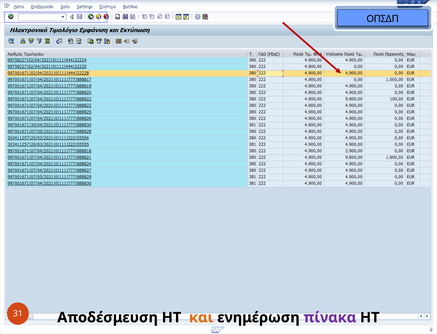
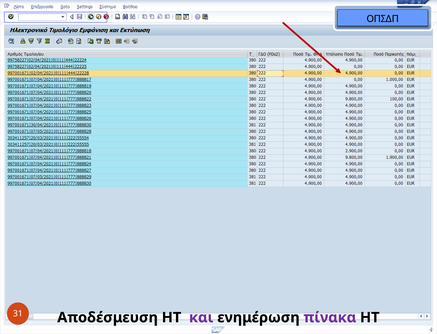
και colour: orange -> purple (201, 318)
